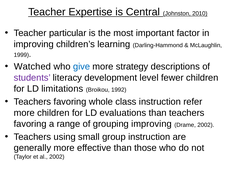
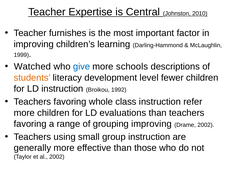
particular: particular -> furnishes (68, 33)
strategy: strategy -> schools (132, 67)
students colour: purple -> orange (32, 78)
LD limitations: limitations -> instruction (62, 89)
